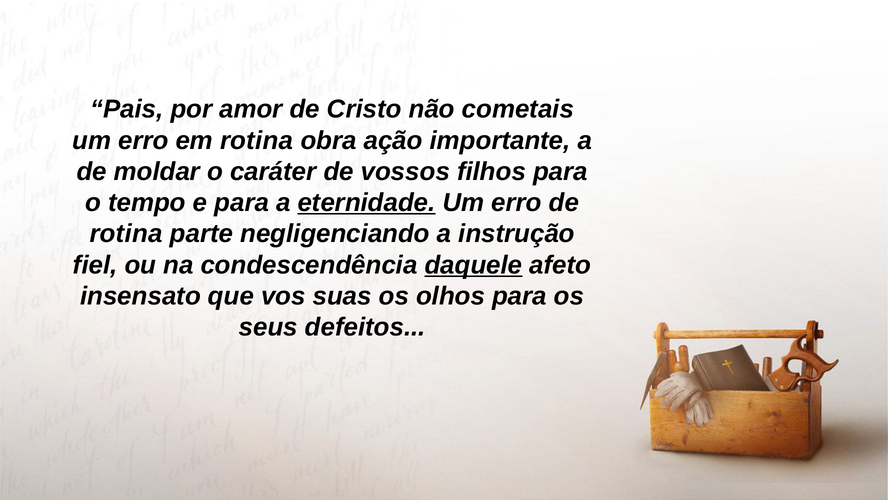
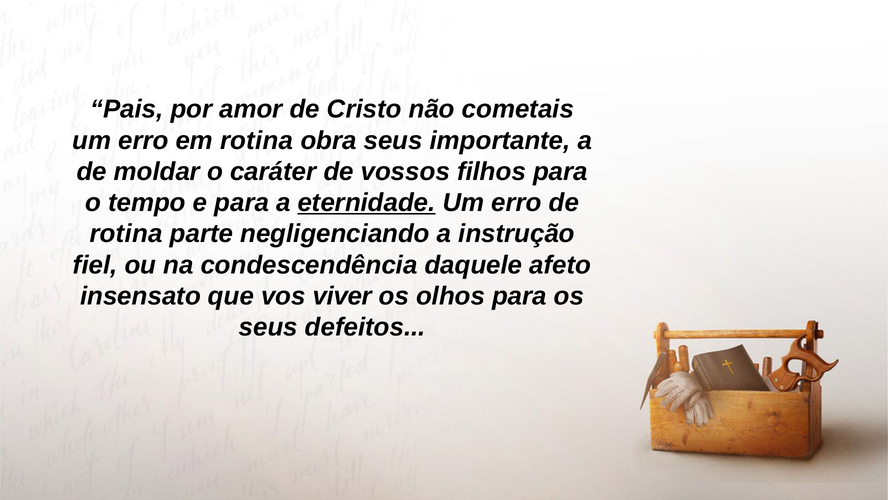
obra ação: ação -> seus (393, 140)
daquele underline: present -> none (473, 265)
suas: suas -> viver (342, 296)
